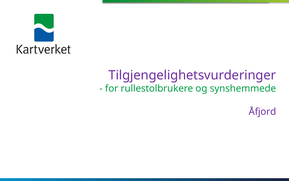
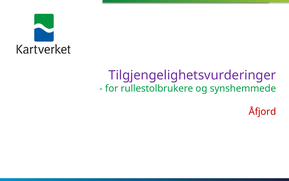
Åfjord colour: purple -> red (262, 111)
